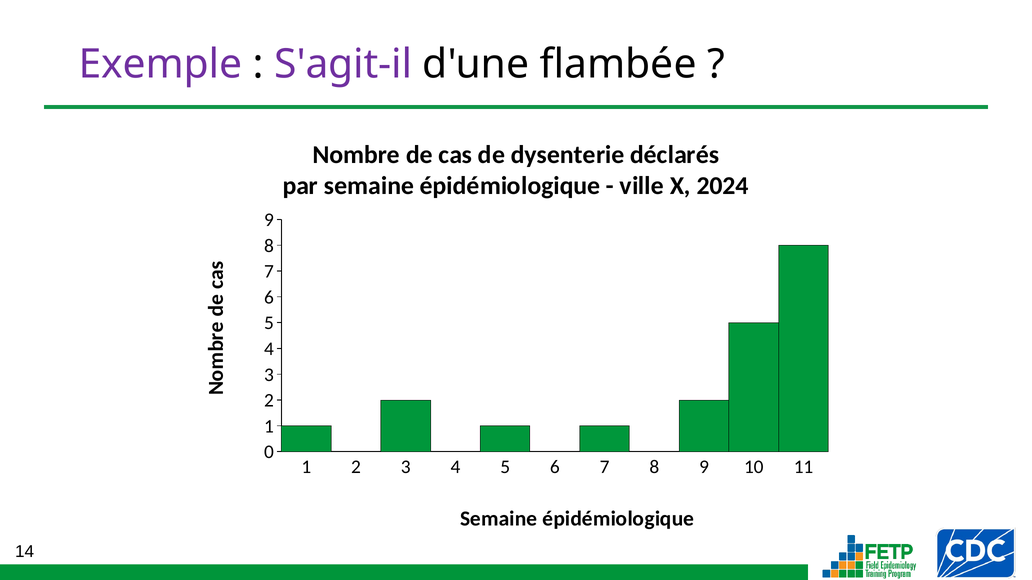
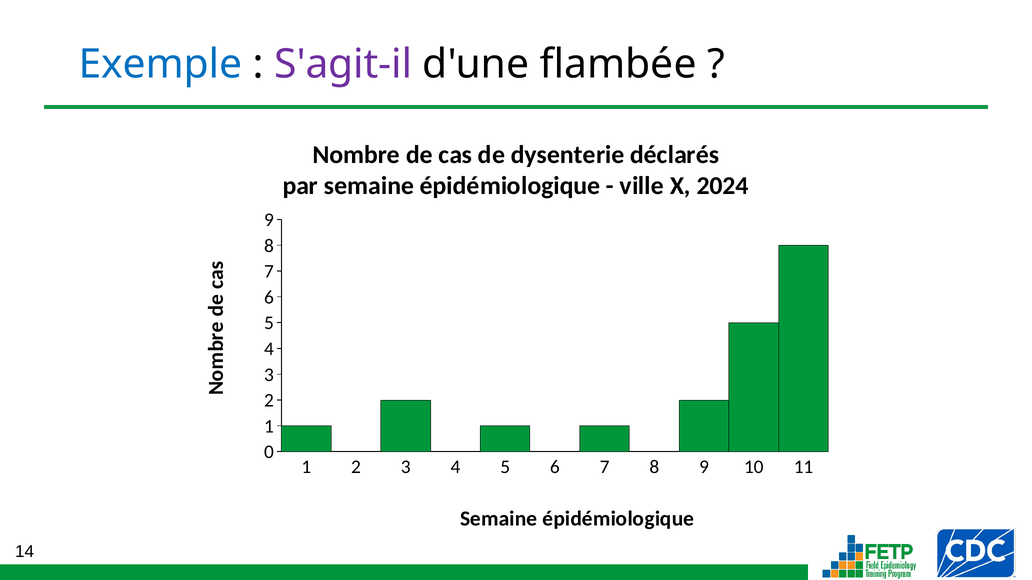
Exemple colour: purple -> blue (160, 64)
